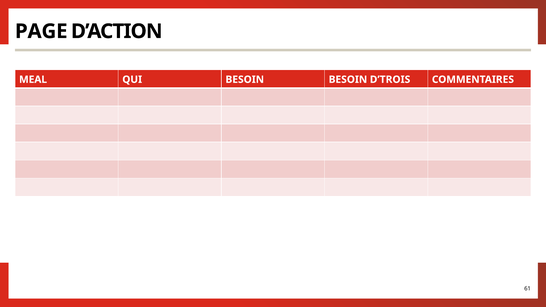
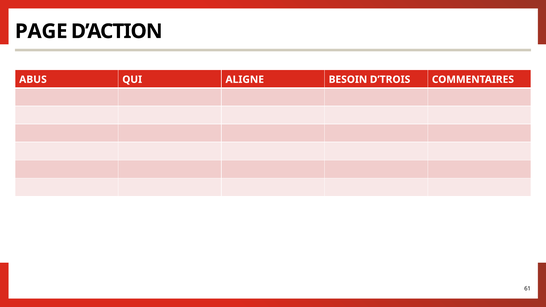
MEAL: MEAL -> ABUS (33, 80)
QUI BESOIN: BESOIN -> ALIGNE (245, 80)
